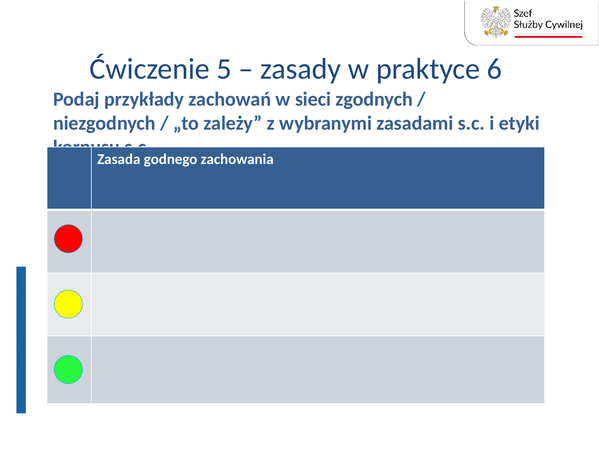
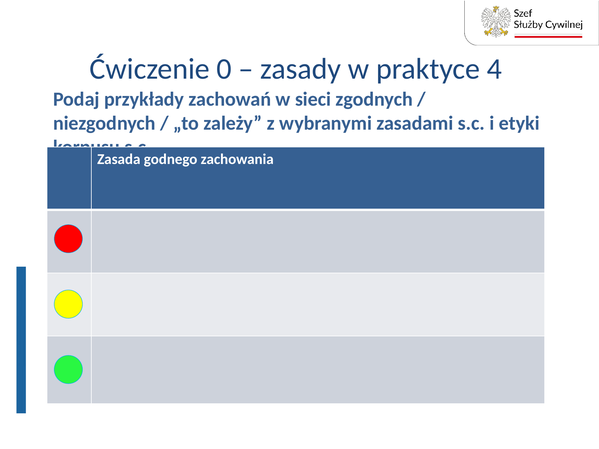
5: 5 -> 0 (224, 69)
6: 6 -> 4 (494, 69)
